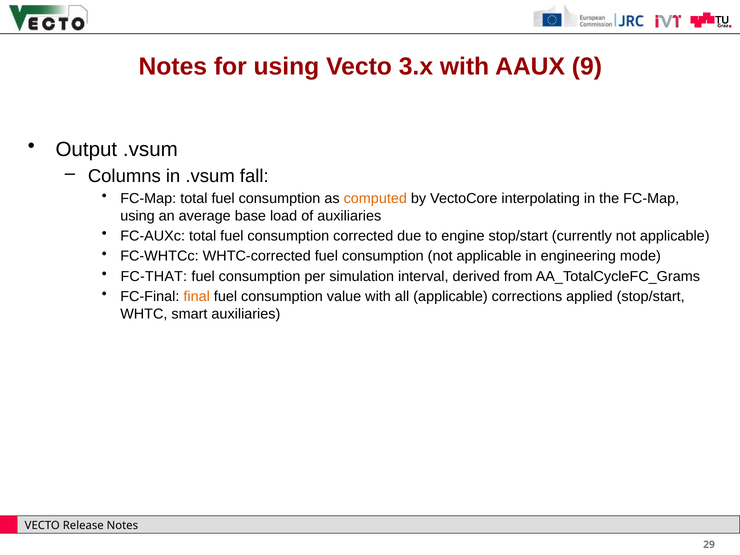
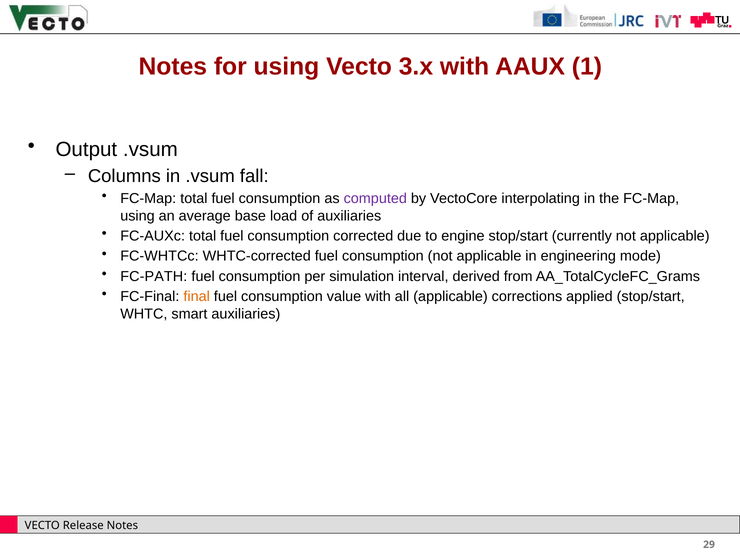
9: 9 -> 1 (587, 66)
computed colour: orange -> purple (375, 199)
FC-THAT: FC-THAT -> FC-PATH (154, 276)
